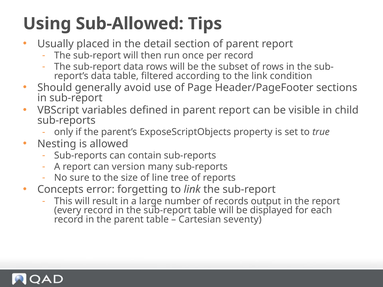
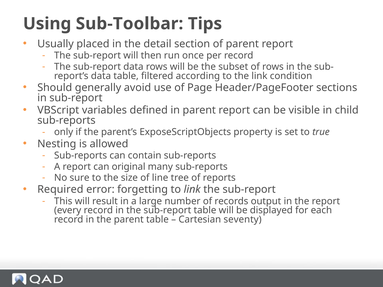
Sub-Allowed: Sub-Allowed -> Sub-Toolbar (130, 24)
version: version -> original (129, 167)
Concepts: Concepts -> Required (60, 190)
